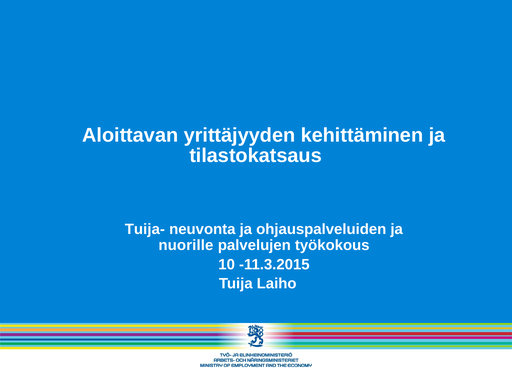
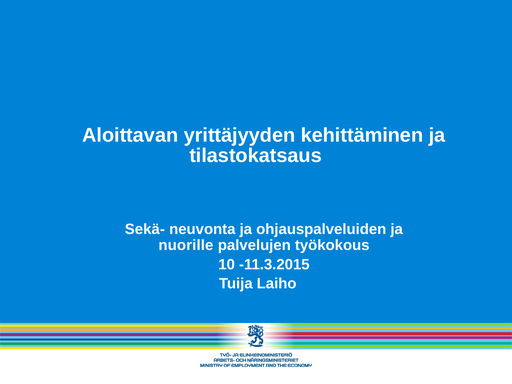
Tuija-: Tuija- -> Sekä- (145, 229)
